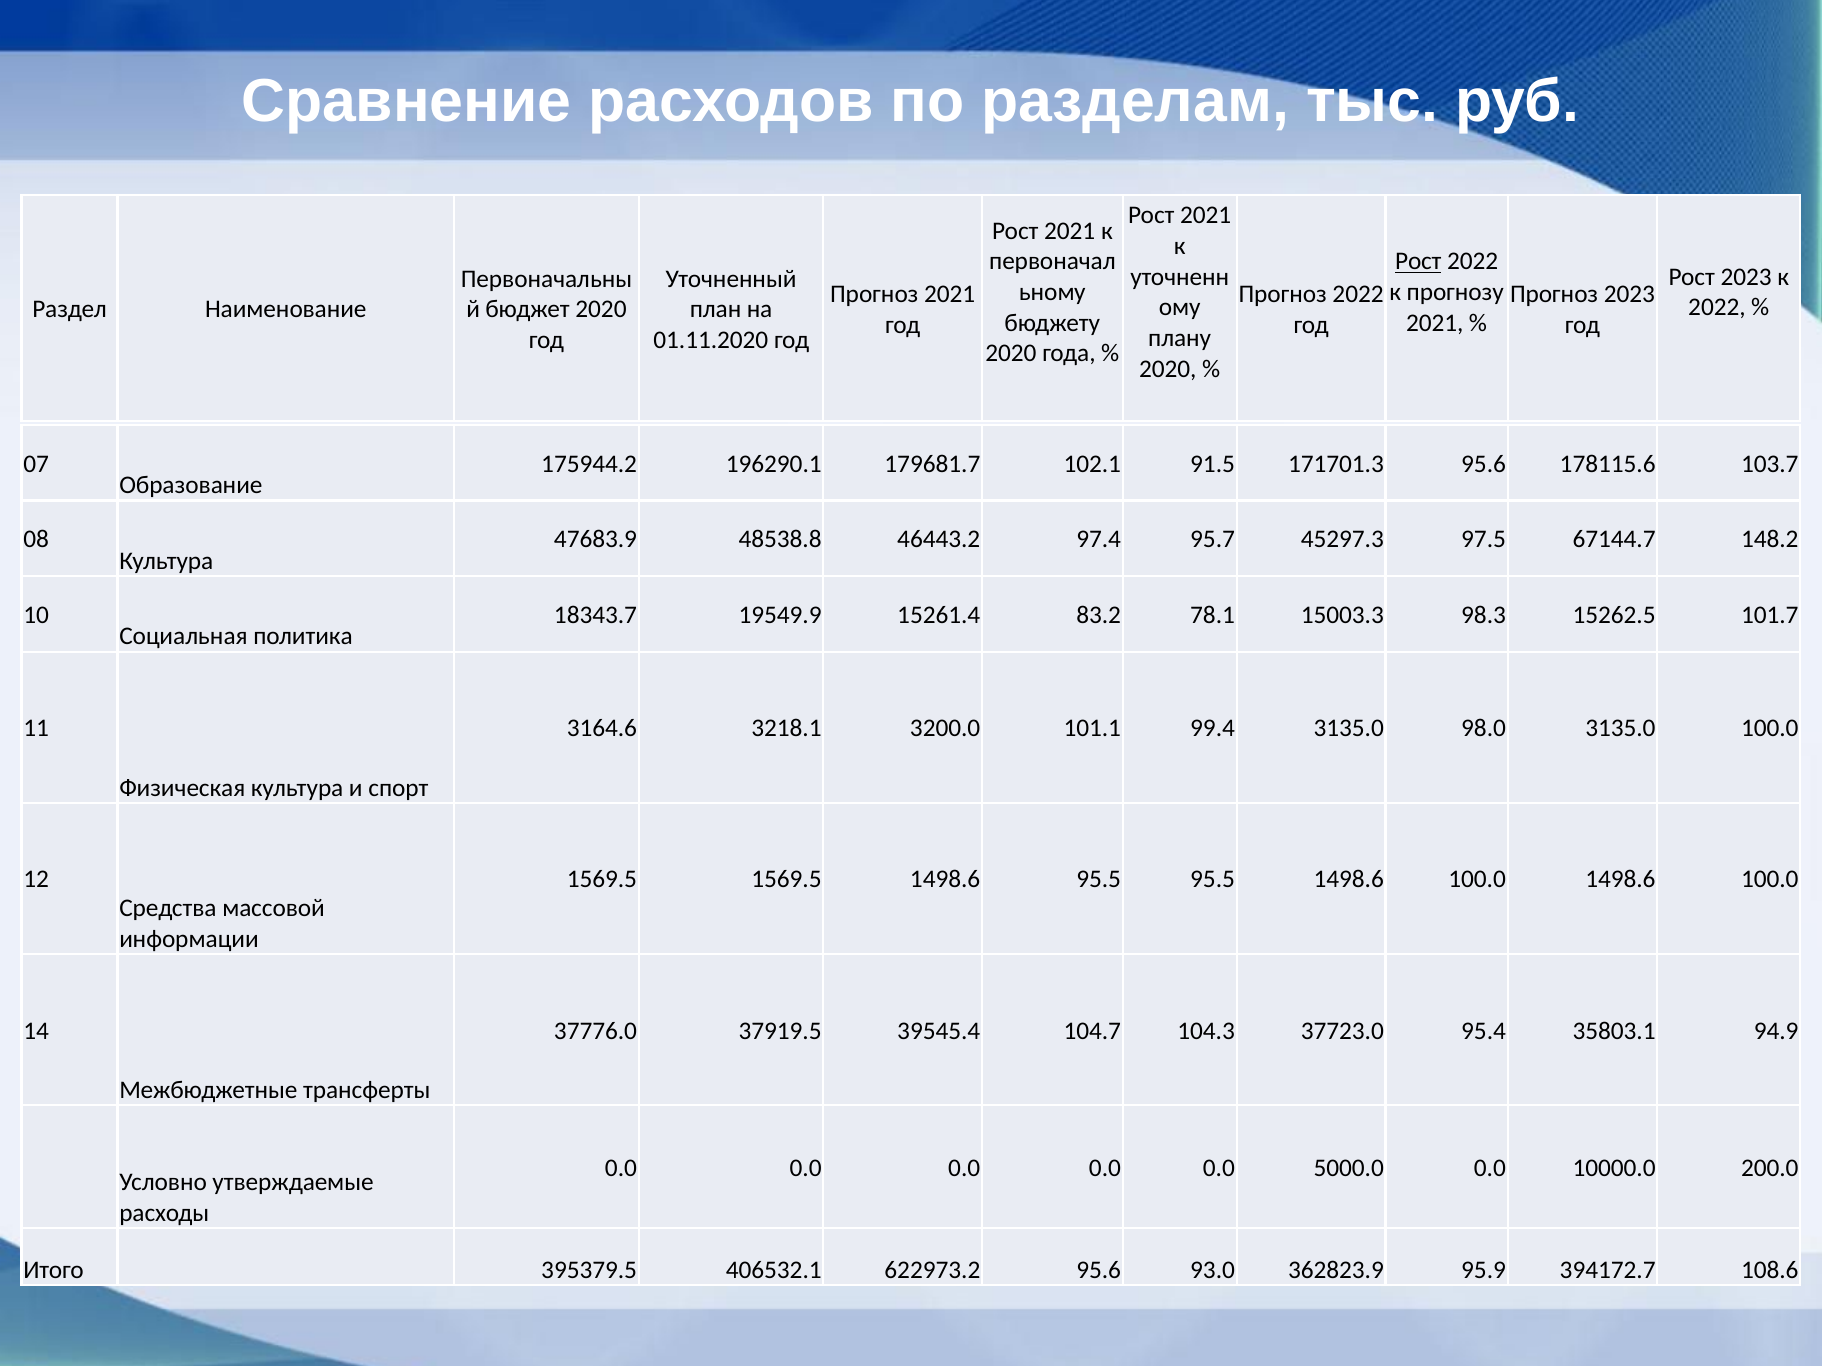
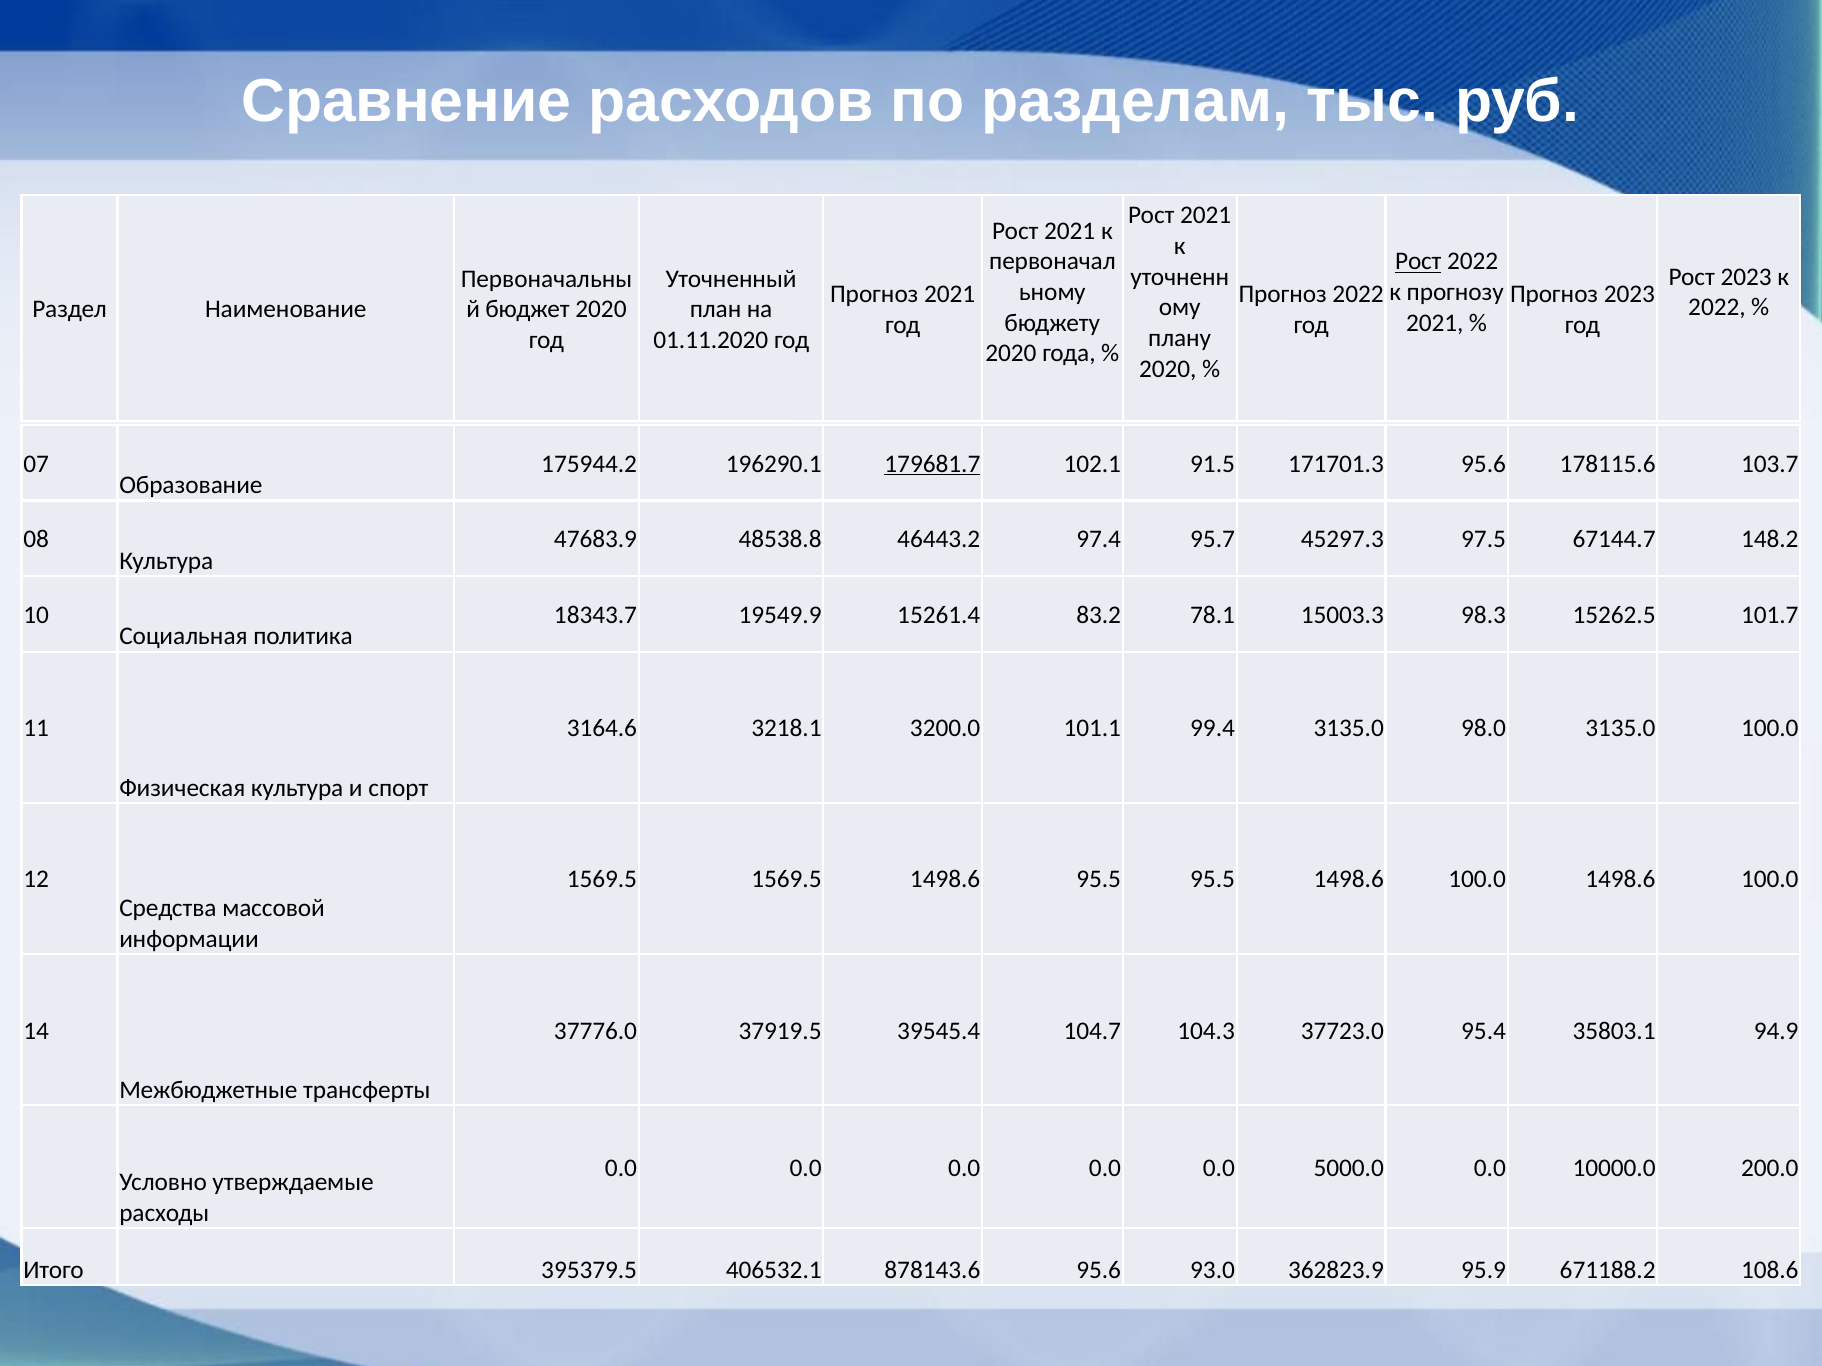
179681.7 underline: none -> present (932, 464)
622973.2: 622973.2 -> 878143.6 (932, 1271)
394172.7: 394172.7 -> 671188.2 (1608, 1271)
